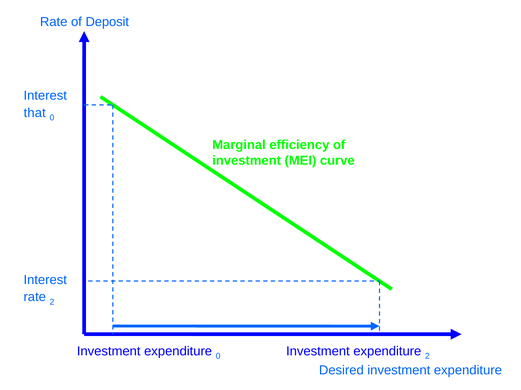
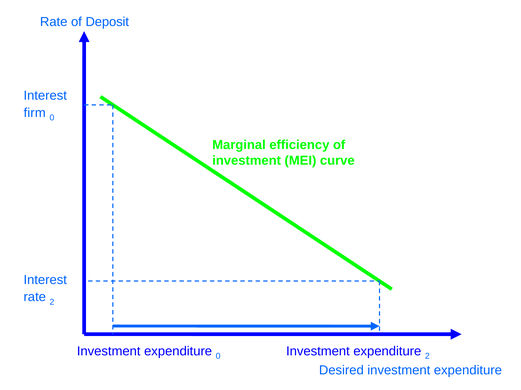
that: that -> firm (35, 113)
